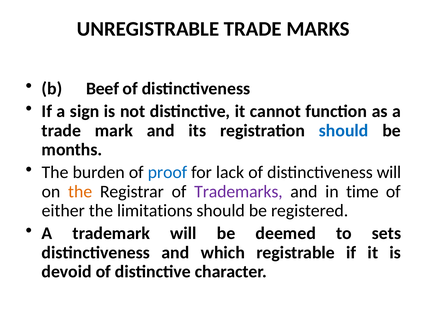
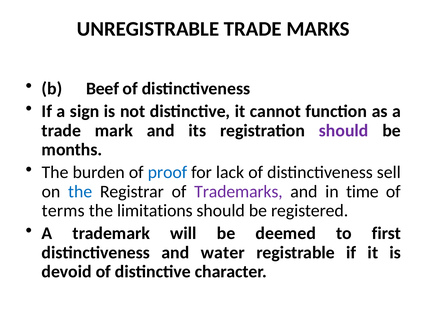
should colour: blue -> purple (344, 131)
distinctiveness will: will -> sell (389, 172)
the colour: orange -> blue (80, 192)
either: either -> terms (63, 211)
sets: sets -> first (387, 234)
which: which -> water (223, 253)
